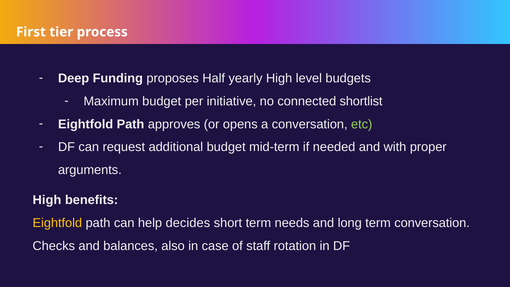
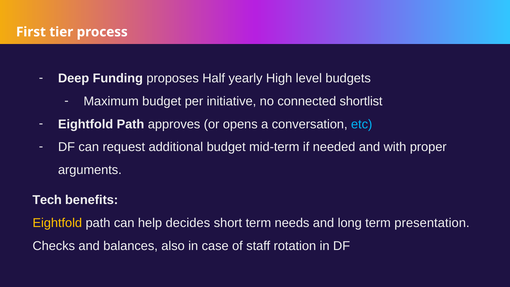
etc colour: light green -> light blue (362, 124)
High: High -> Tech (47, 200)
term conversation: conversation -> presentation (432, 223)
